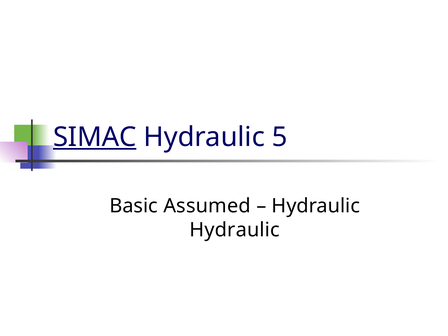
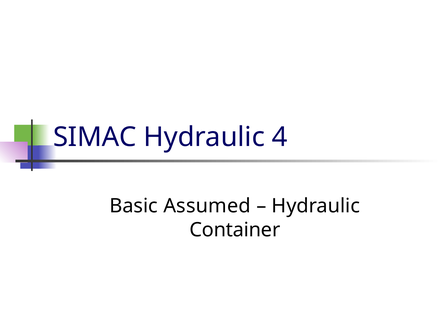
SIMAC underline: present -> none (95, 137)
5: 5 -> 4 (280, 137)
Hydraulic: Hydraulic -> Container (235, 230)
